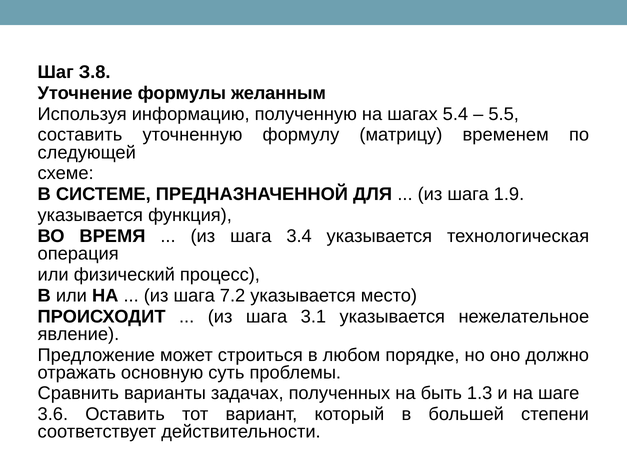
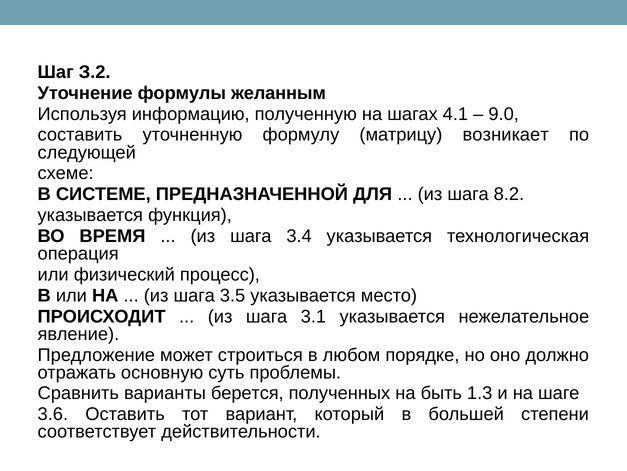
З.8: З.8 -> З.2 (95, 72)
5.4: 5.4 -> 4.1 (455, 114)
5.5: 5.5 -> 9.0 (504, 114)
временем: временем -> возникает (506, 135)
1.9: 1.9 -> 8.2 (509, 194)
7.2: 7.2 -> 3.5 (233, 295)
задачах: задачах -> берется (247, 393)
